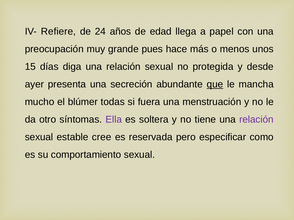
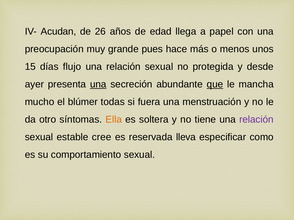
Refiere: Refiere -> Acudan (59, 32)
24: 24 -> 26 (100, 32)
diga: diga -> flujo (72, 67)
una underline: none -> present (98, 84)
Ella colour: purple -> orange (114, 120)
pero: pero -> lleva (186, 137)
